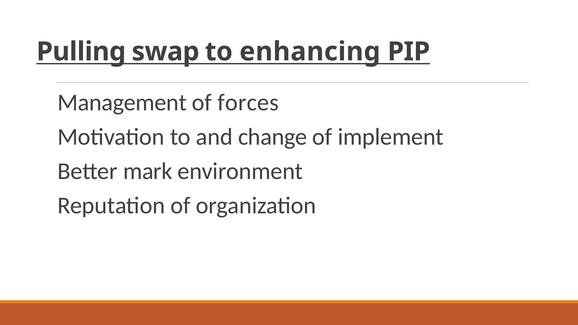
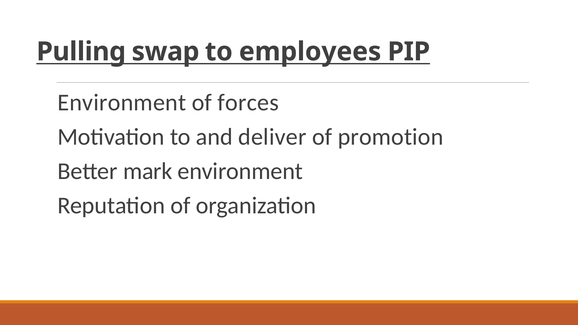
enhancing: enhancing -> employees (310, 52)
Management: Management -> Environment (122, 103)
change: change -> deliver (272, 137)
implement: implement -> promotion (391, 137)
